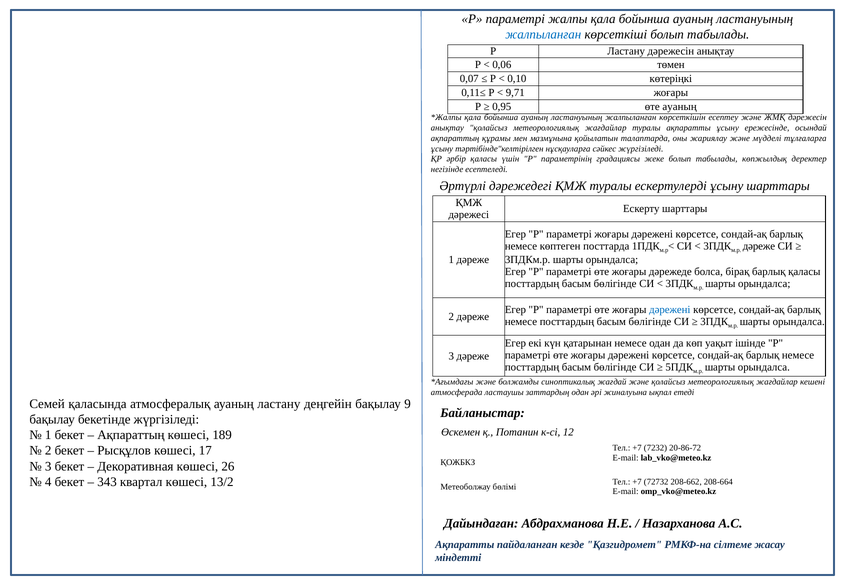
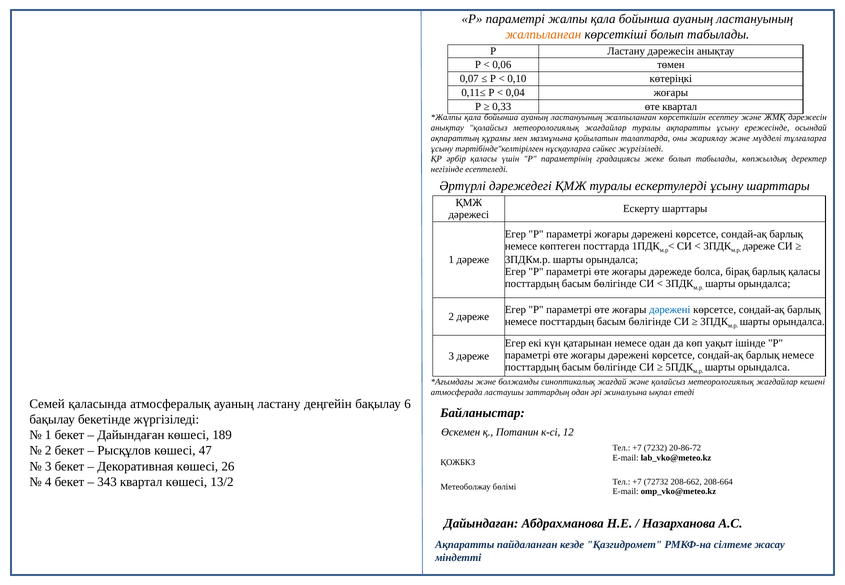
жалпыланған colour: blue -> orange (543, 35)
9,71: 9,71 -> 0,04 (515, 93)
0,95: 0,95 -> 0,33 (502, 106)
өте ауаның: ауаның -> квартал (680, 107)
9: 9 -> 6 (408, 404)
Ақпараттың: Ақпараттың -> Дайындаған (131, 435)
17: 17 -> 47 (205, 451)
